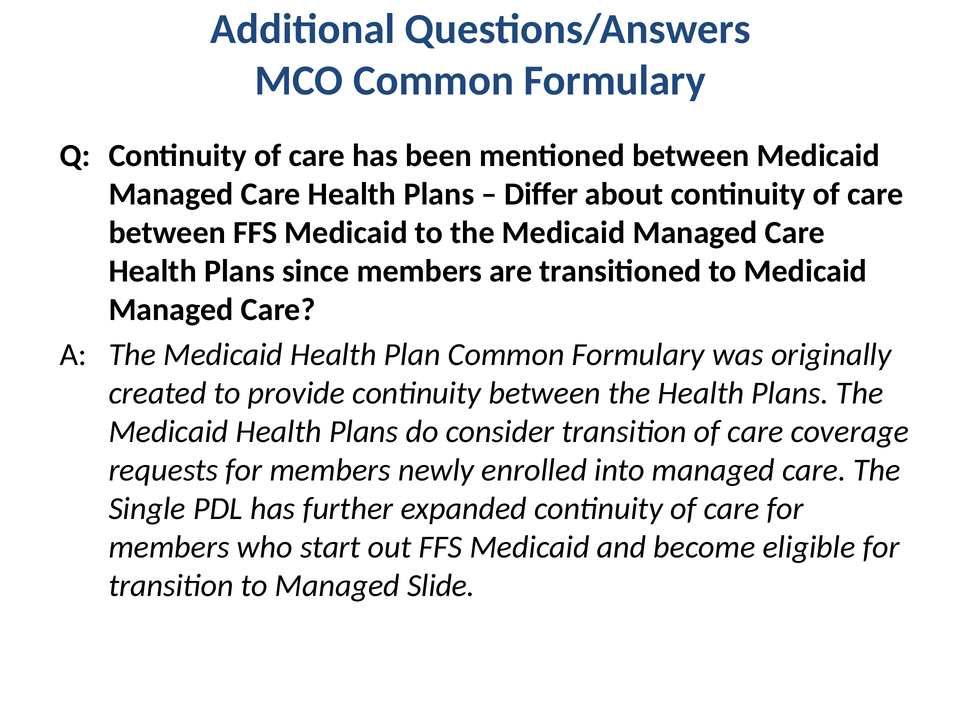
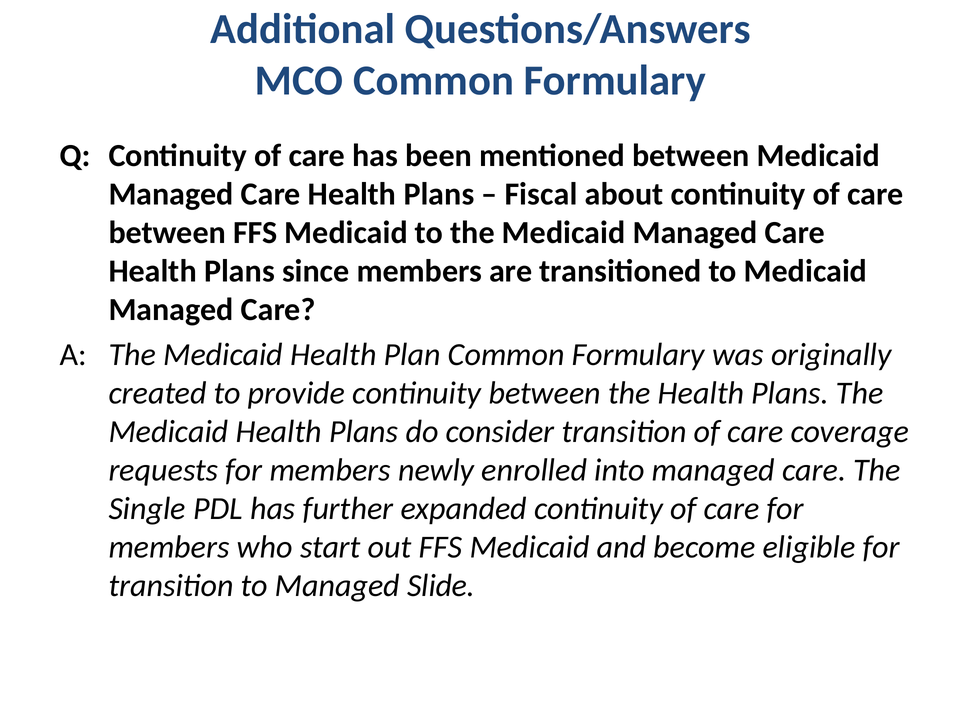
Differ: Differ -> Fiscal (541, 194)
